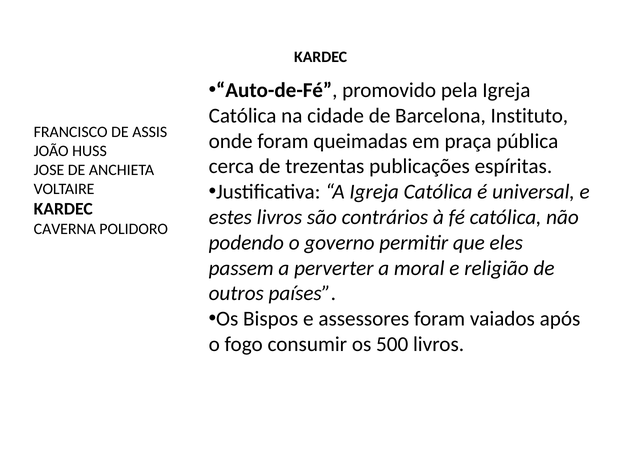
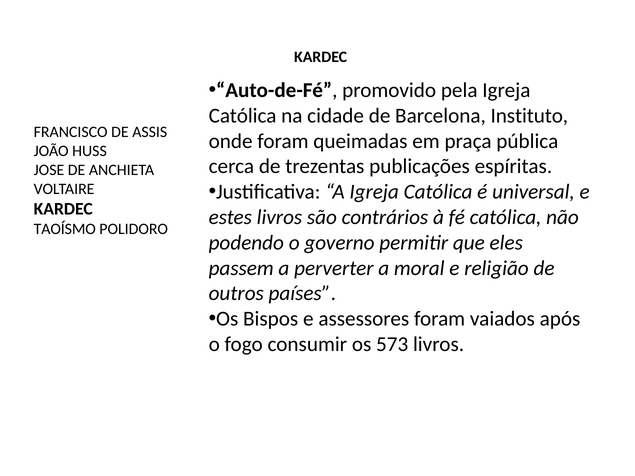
CAVERNA: CAVERNA -> TAOÍSMO (65, 229)
500: 500 -> 573 (392, 344)
